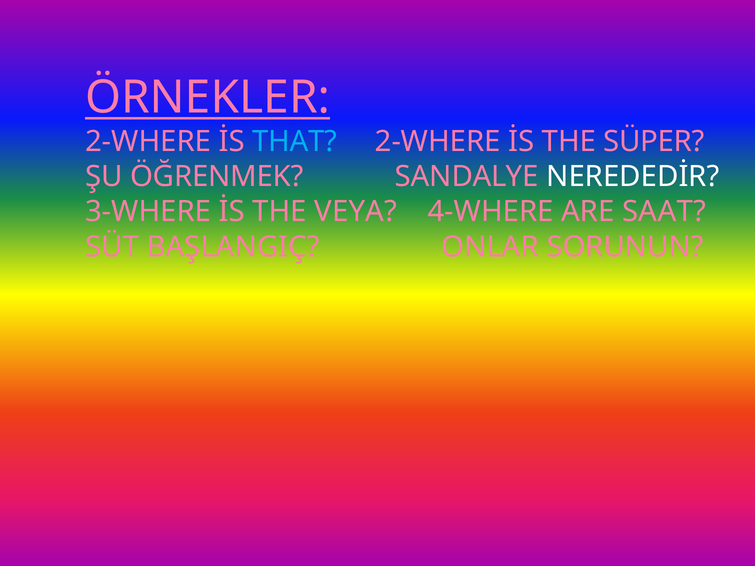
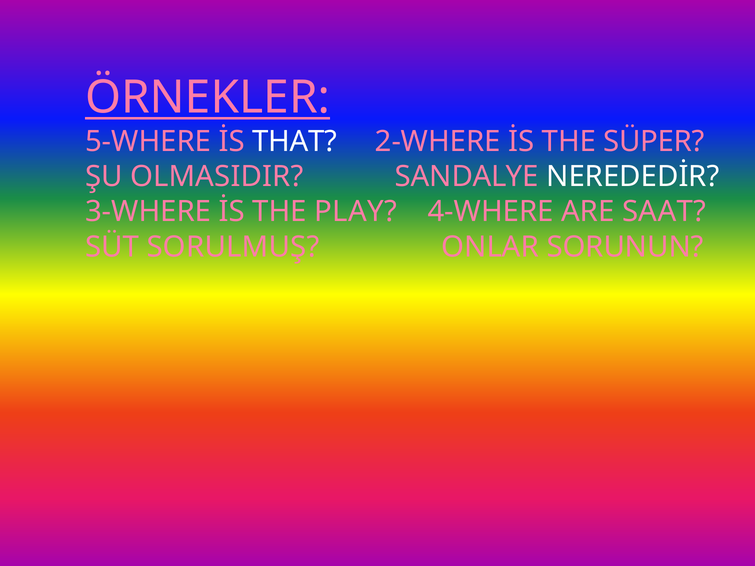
2-WHERE: 2-WHERE -> 5-WHERE (148, 141)
THAT colour: light blue -> white (295, 141)
ÖĞRENMEK: ÖĞRENMEK -> OLMASIDIR (217, 177)
VEYA: VEYA -> PLAY (356, 212)
BAŞLANGIÇ: BAŞLANGIÇ -> SORULMUŞ (233, 247)
